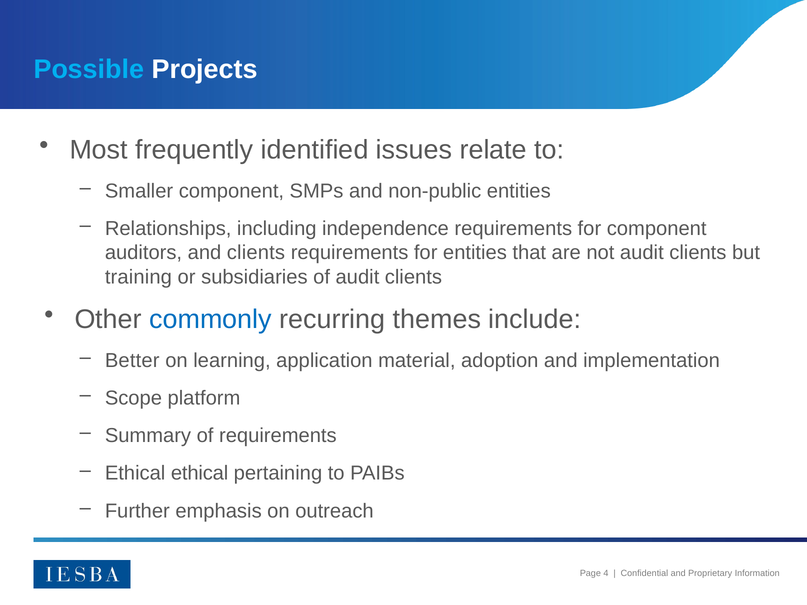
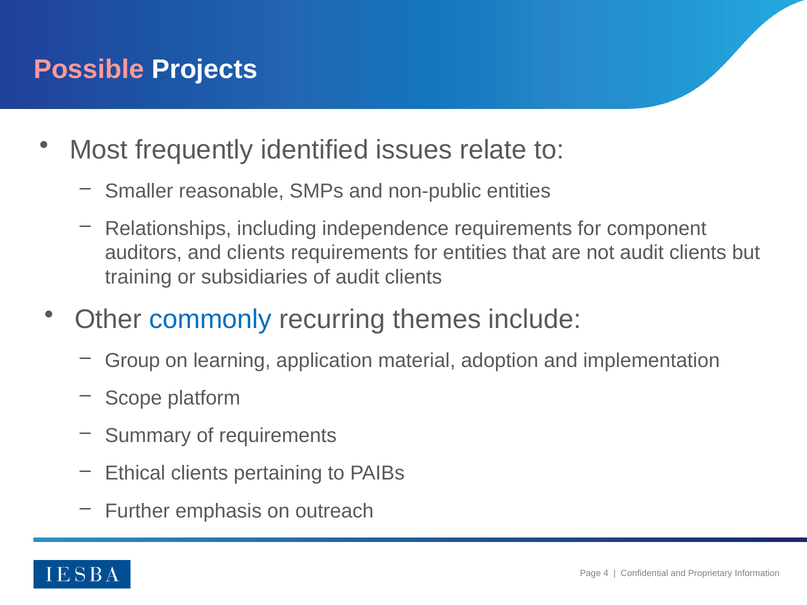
Possible colour: light blue -> pink (89, 70)
Smaller component: component -> reasonable (231, 191)
Better: Better -> Group (132, 360)
Ethical ethical: ethical -> clients (199, 473)
